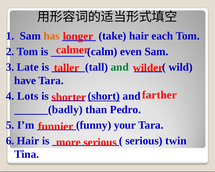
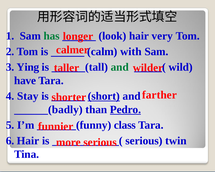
has colour: orange -> green (52, 36)
take: take -> look (112, 36)
each: each -> very (162, 36)
even: even -> with (131, 52)
Late: Late -> Ying (28, 67)
Lots: Lots -> Stay (28, 96)
Pedro underline: none -> present (125, 110)
your: your -> class (125, 125)
